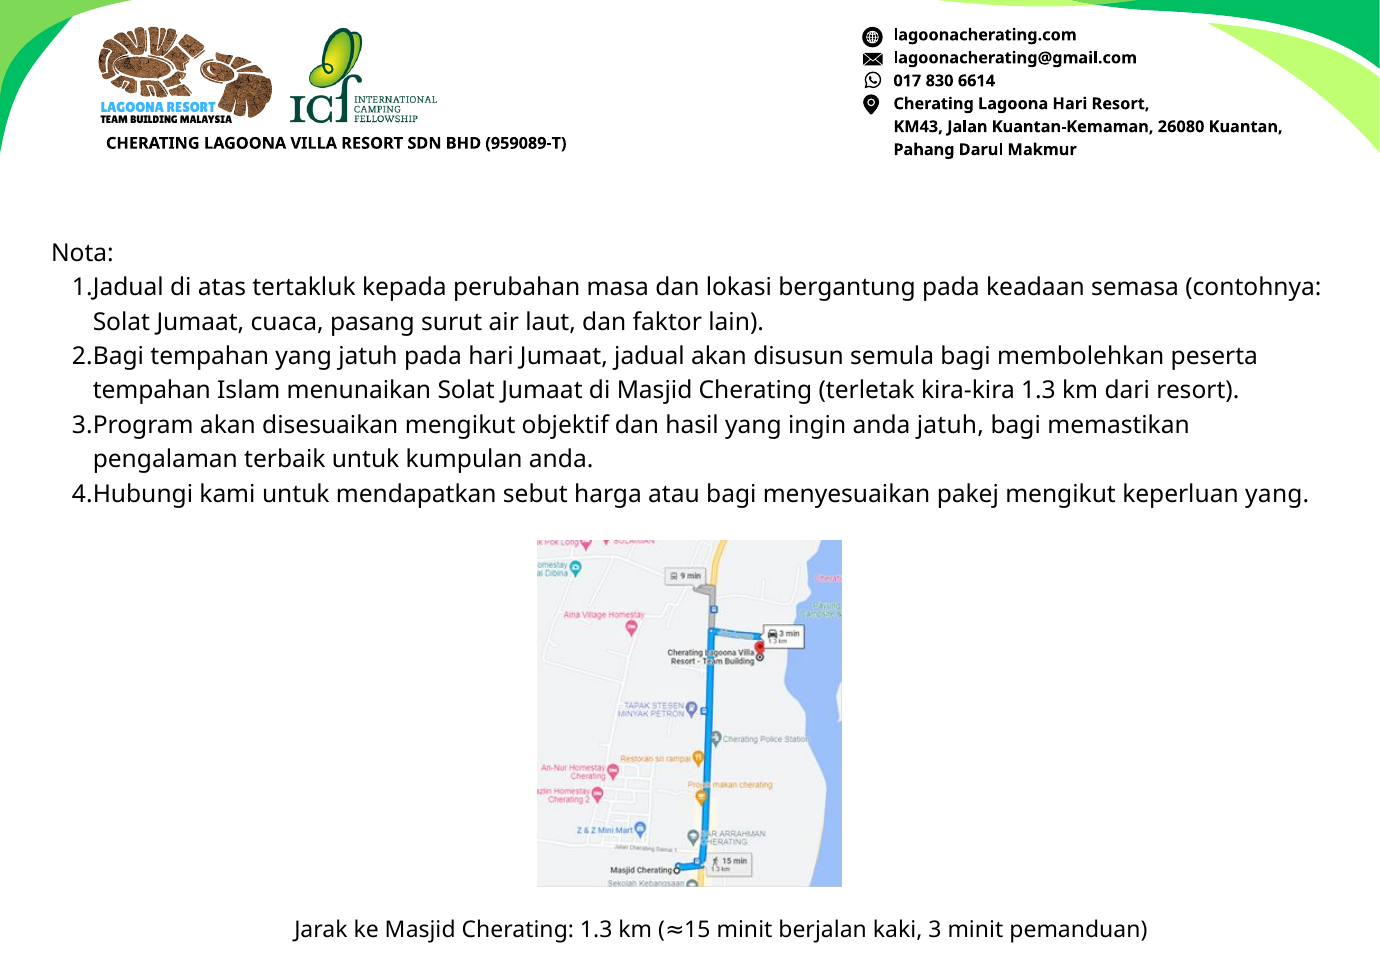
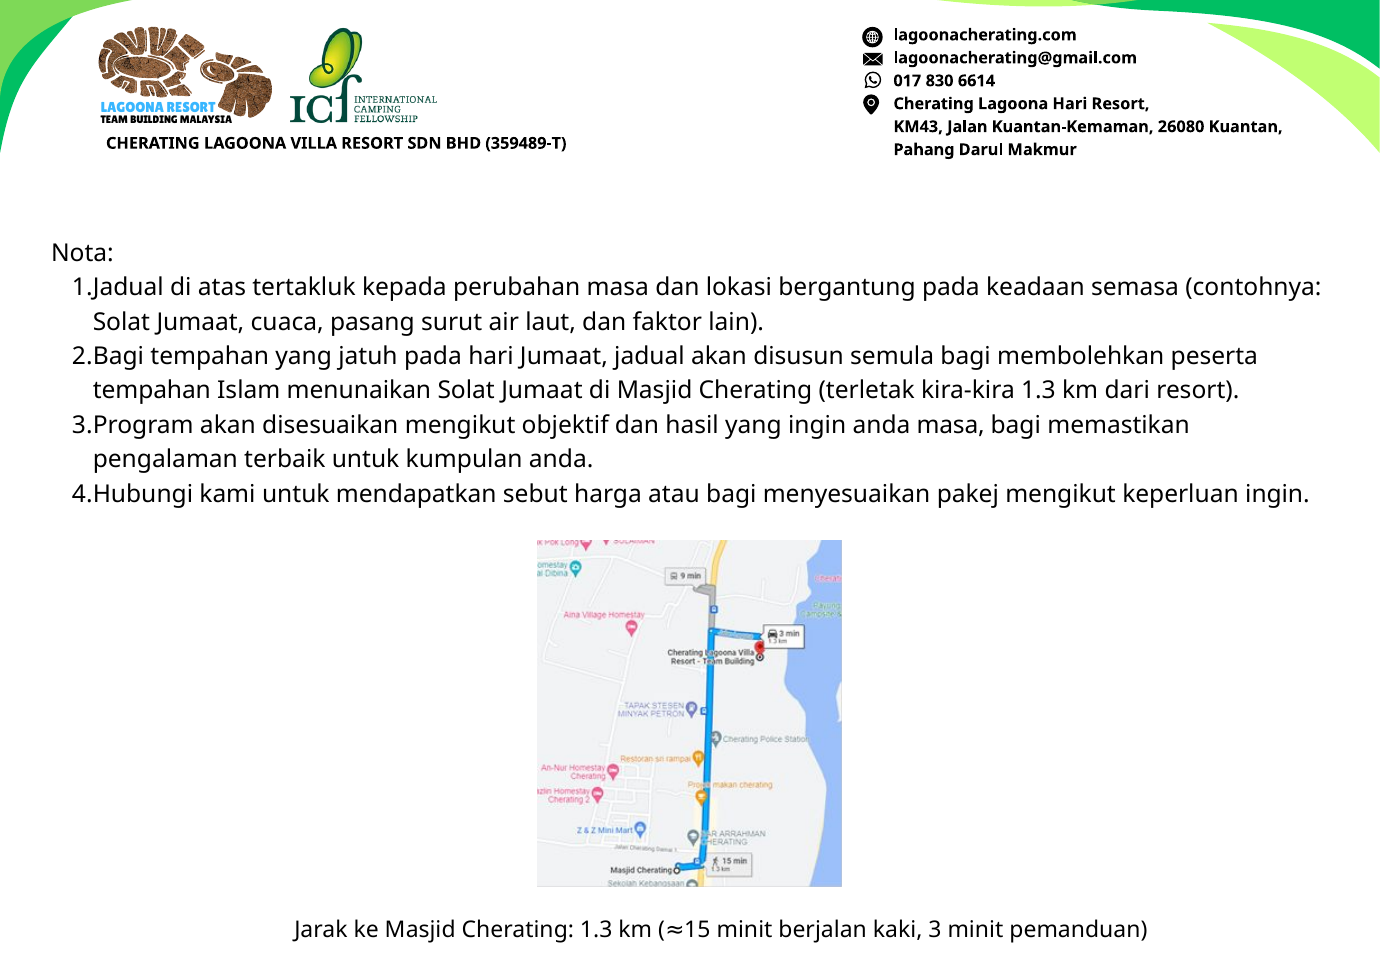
959089-T: 959089-T -> 359489-T (526, 143)
anda jatuh: jatuh -> masa (951, 425)
keperluan yang: yang -> ingin (1277, 494)
